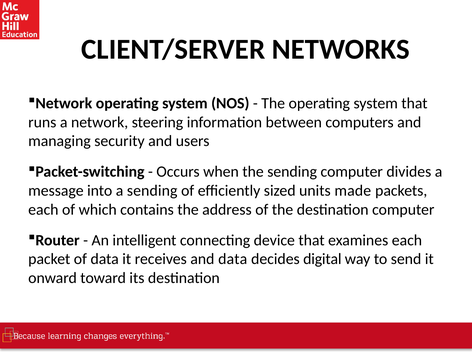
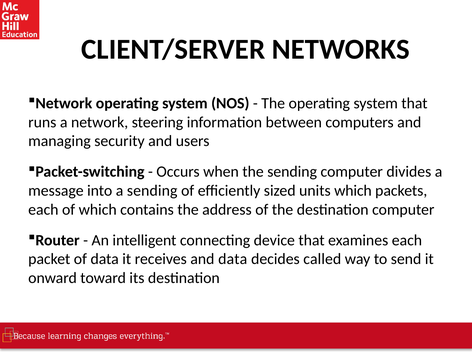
units made: made -> which (353, 191)
digital: digital -> called (322, 259)
